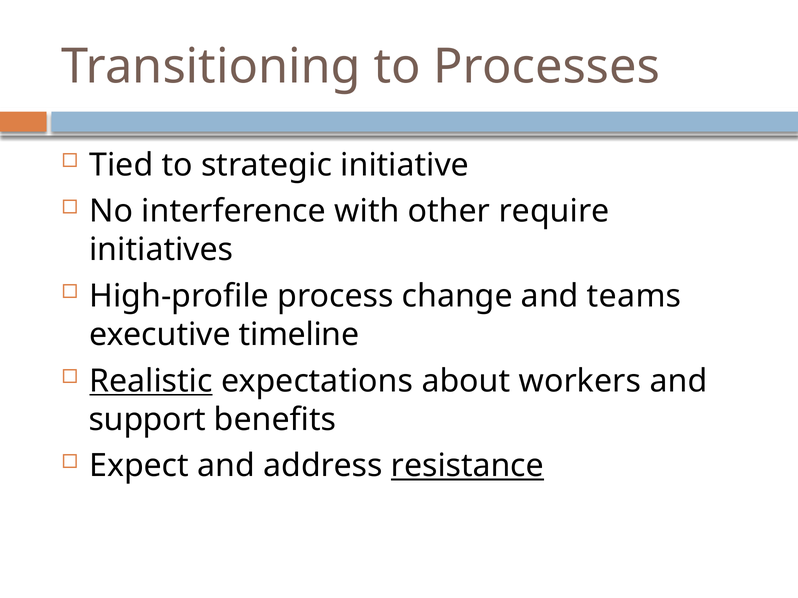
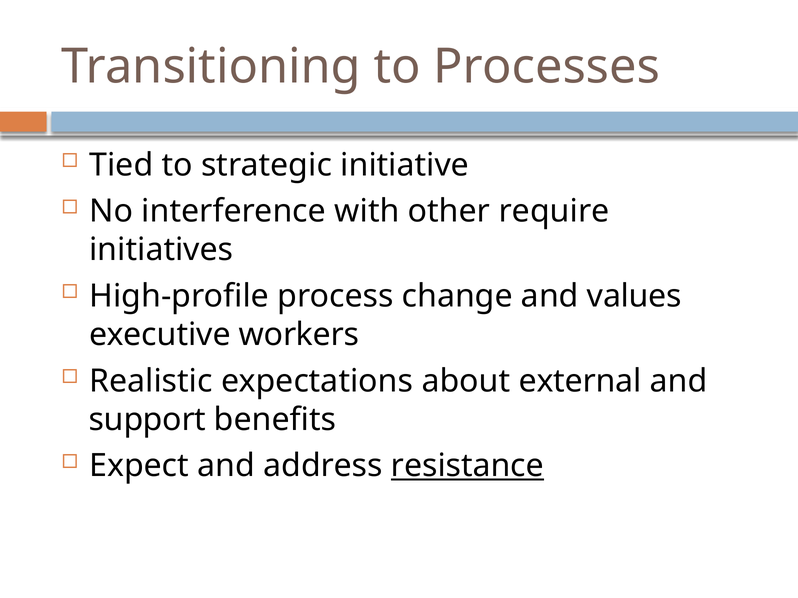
teams: teams -> values (634, 296)
timeline: timeline -> workers (299, 335)
Realistic underline: present -> none (151, 381)
workers: workers -> external (580, 381)
